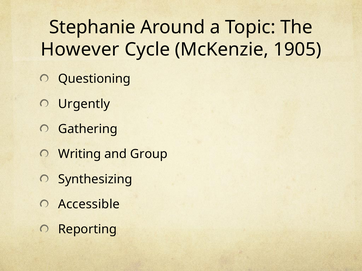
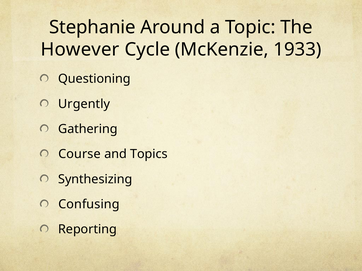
1905: 1905 -> 1933 (297, 50)
Writing: Writing -> Course (80, 154)
Group: Group -> Topics (149, 154)
Accessible: Accessible -> Confusing (89, 205)
